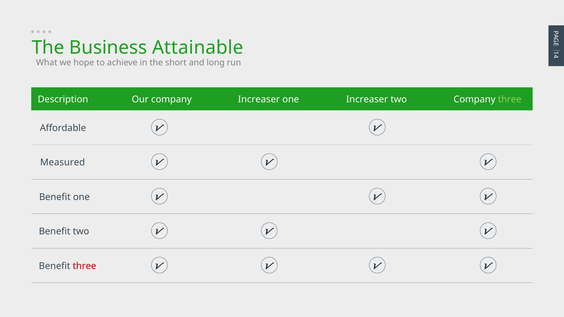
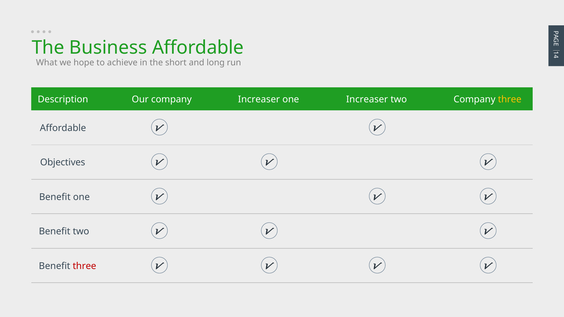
Business Attainable: Attainable -> Affordable (198, 48)
three colour: light green -> yellow (510, 99)
Measured: Measured -> Objectives (63, 163)
